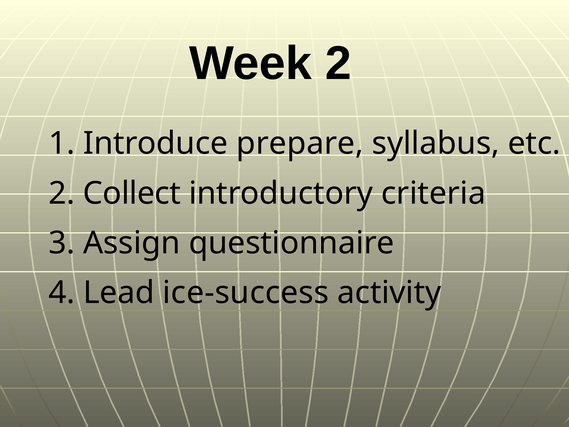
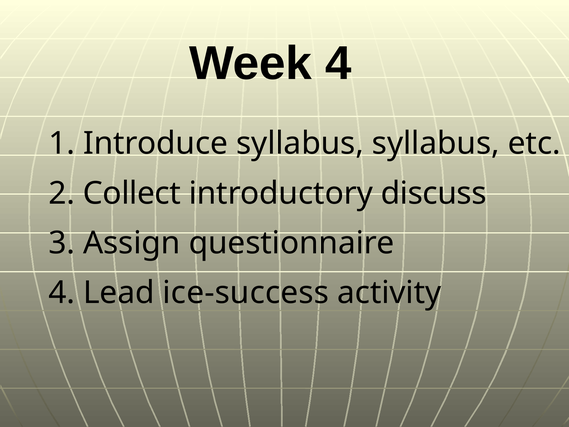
Week 2: 2 -> 4 (338, 63)
Introduce prepare: prepare -> syllabus (300, 143)
criteria: criteria -> discuss (434, 193)
